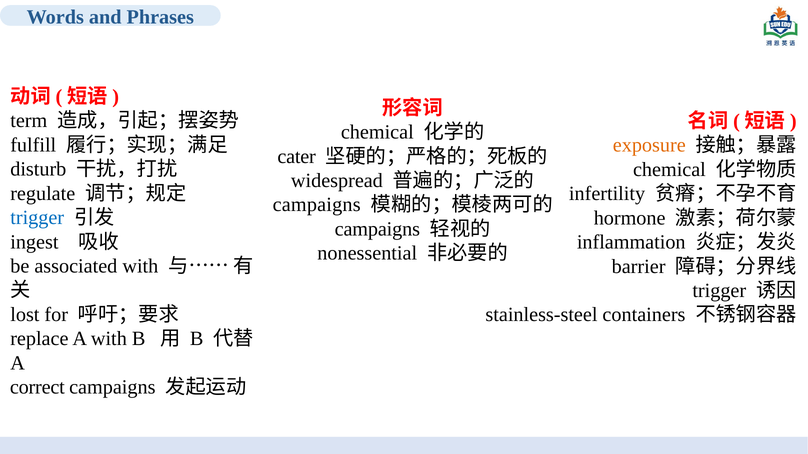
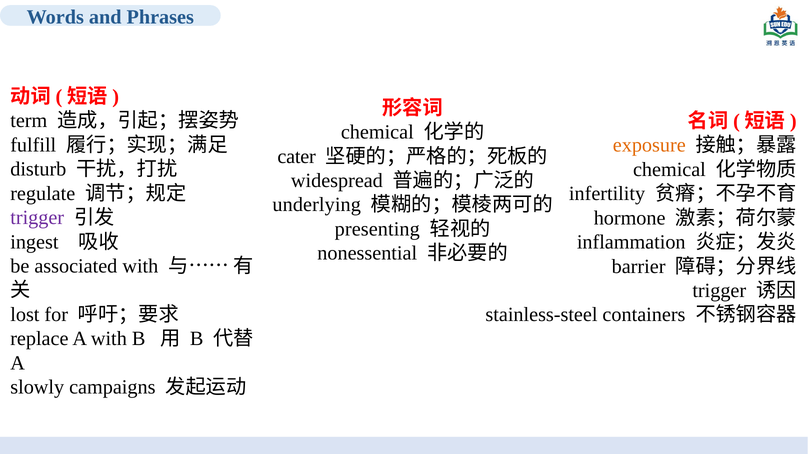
campaigns: campaigns -> underlying (317, 205)
trigger colour: blue -> purple (37, 218)
campaigns: campaigns -> presenting (377, 229)
correct: correct -> slowly (37, 388)
